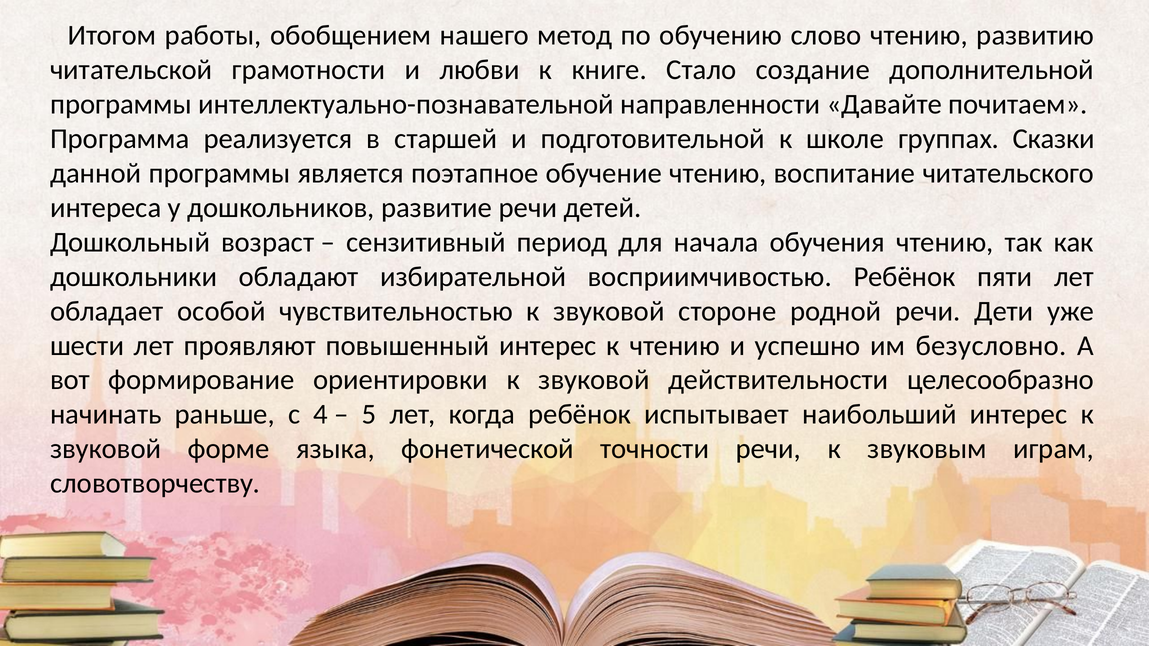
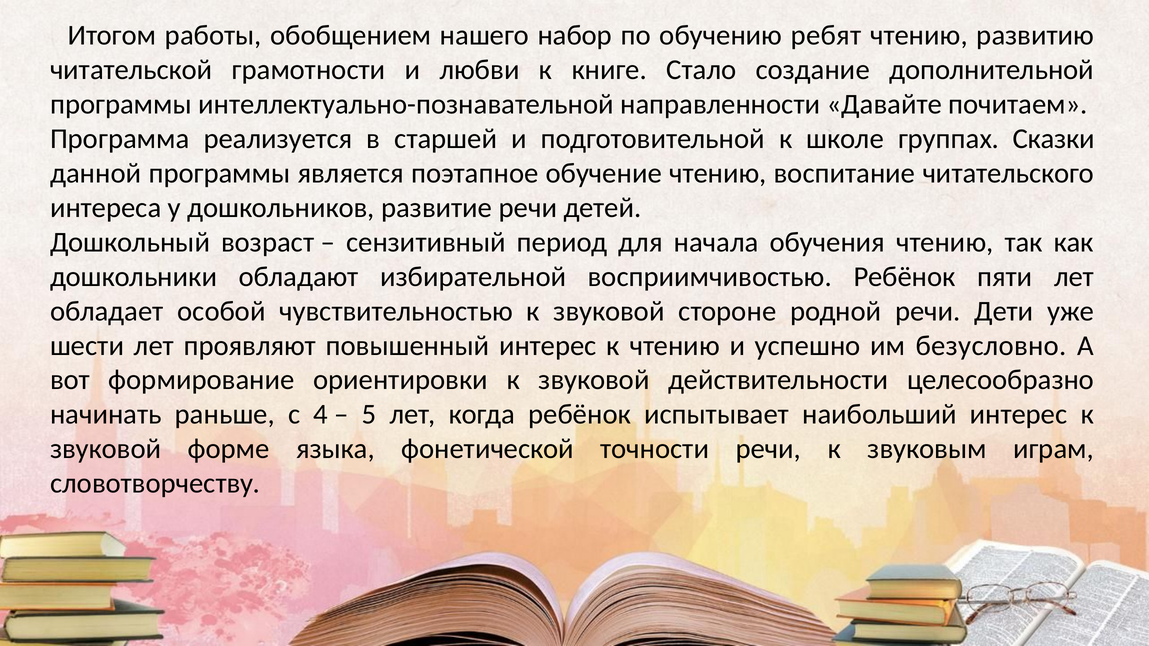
метод: метод -> набор (575, 36)
слово: слово -> ребят (826, 36)
